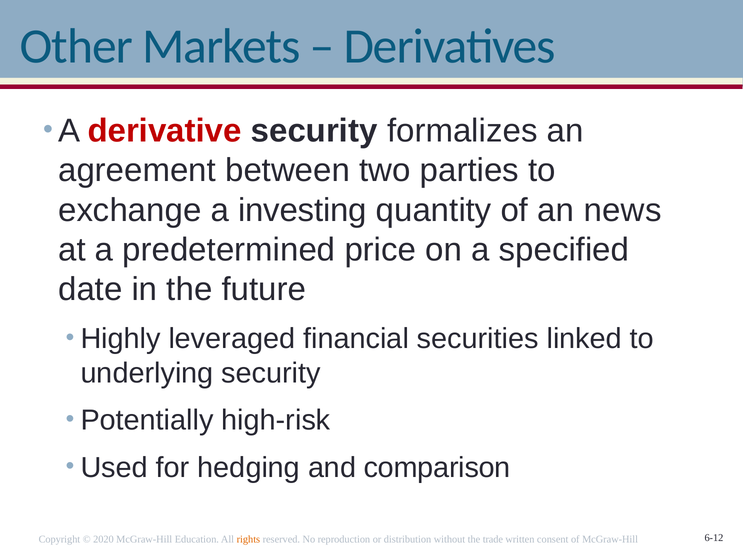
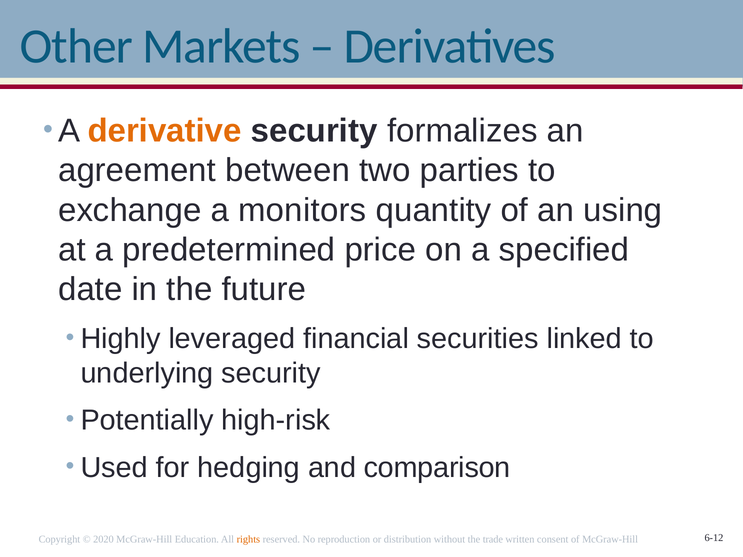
derivative colour: red -> orange (165, 131)
investing: investing -> monitors (302, 210)
news: news -> using (623, 210)
